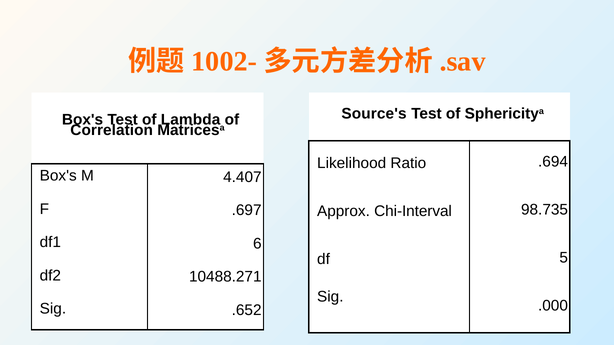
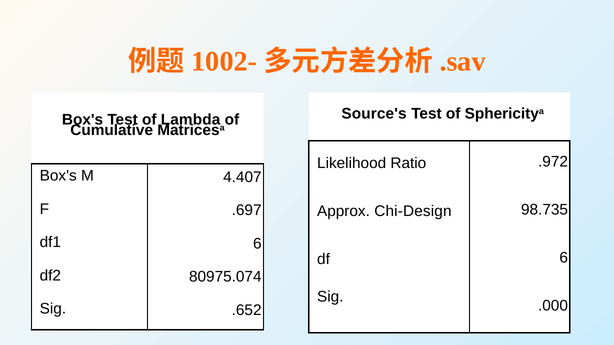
Correlation: Correlation -> Cumulative (112, 130)
.694: .694 -> .972 (553, 162)
Chi-Interval: Chi-Interval -> Chi-Design (413, 211)
df 5: 5 -> 6 (564, 258)
10488.271: 10488.271 -> 80975.074 (225, 277)
